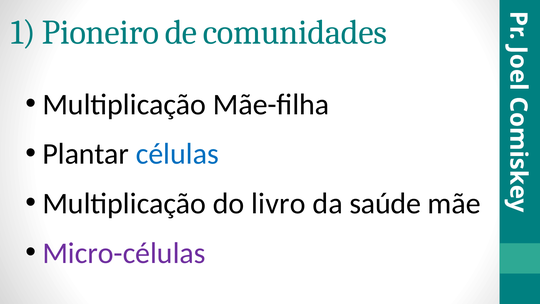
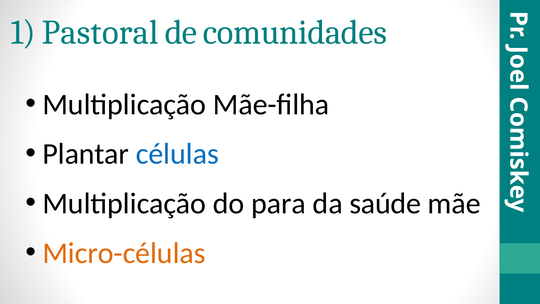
Pioneiro: Pioneiro -> Pastoral (100, 33)
livro: livro -> para (279, 203)
Micro-células colour: purple -> orange (124, 253)
